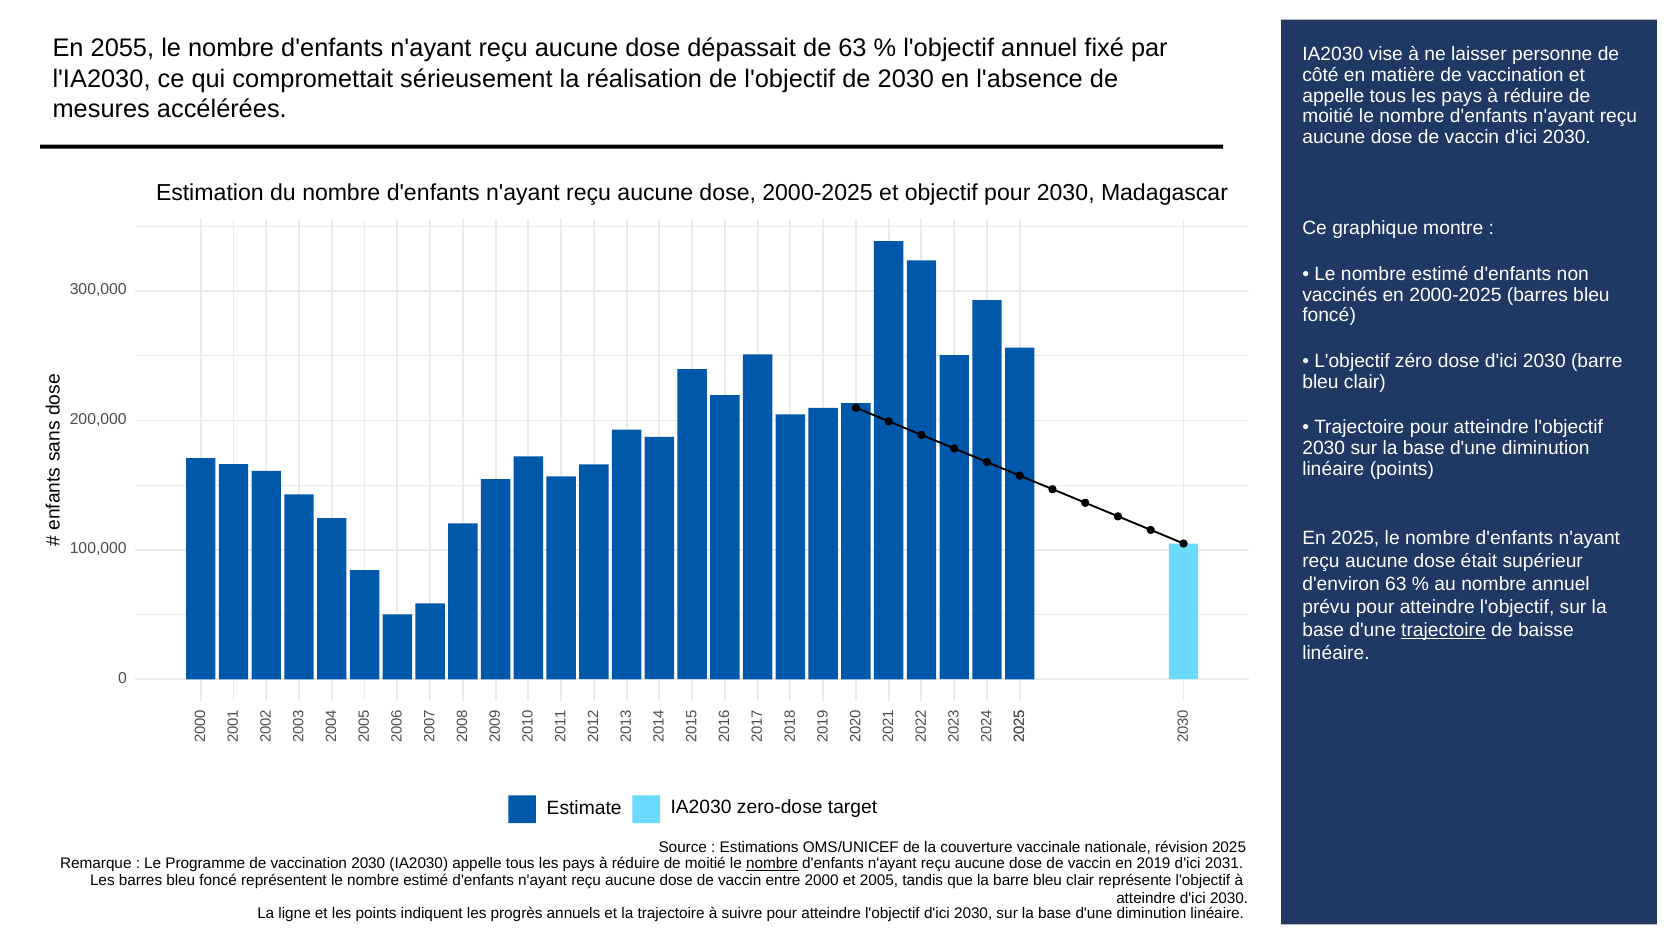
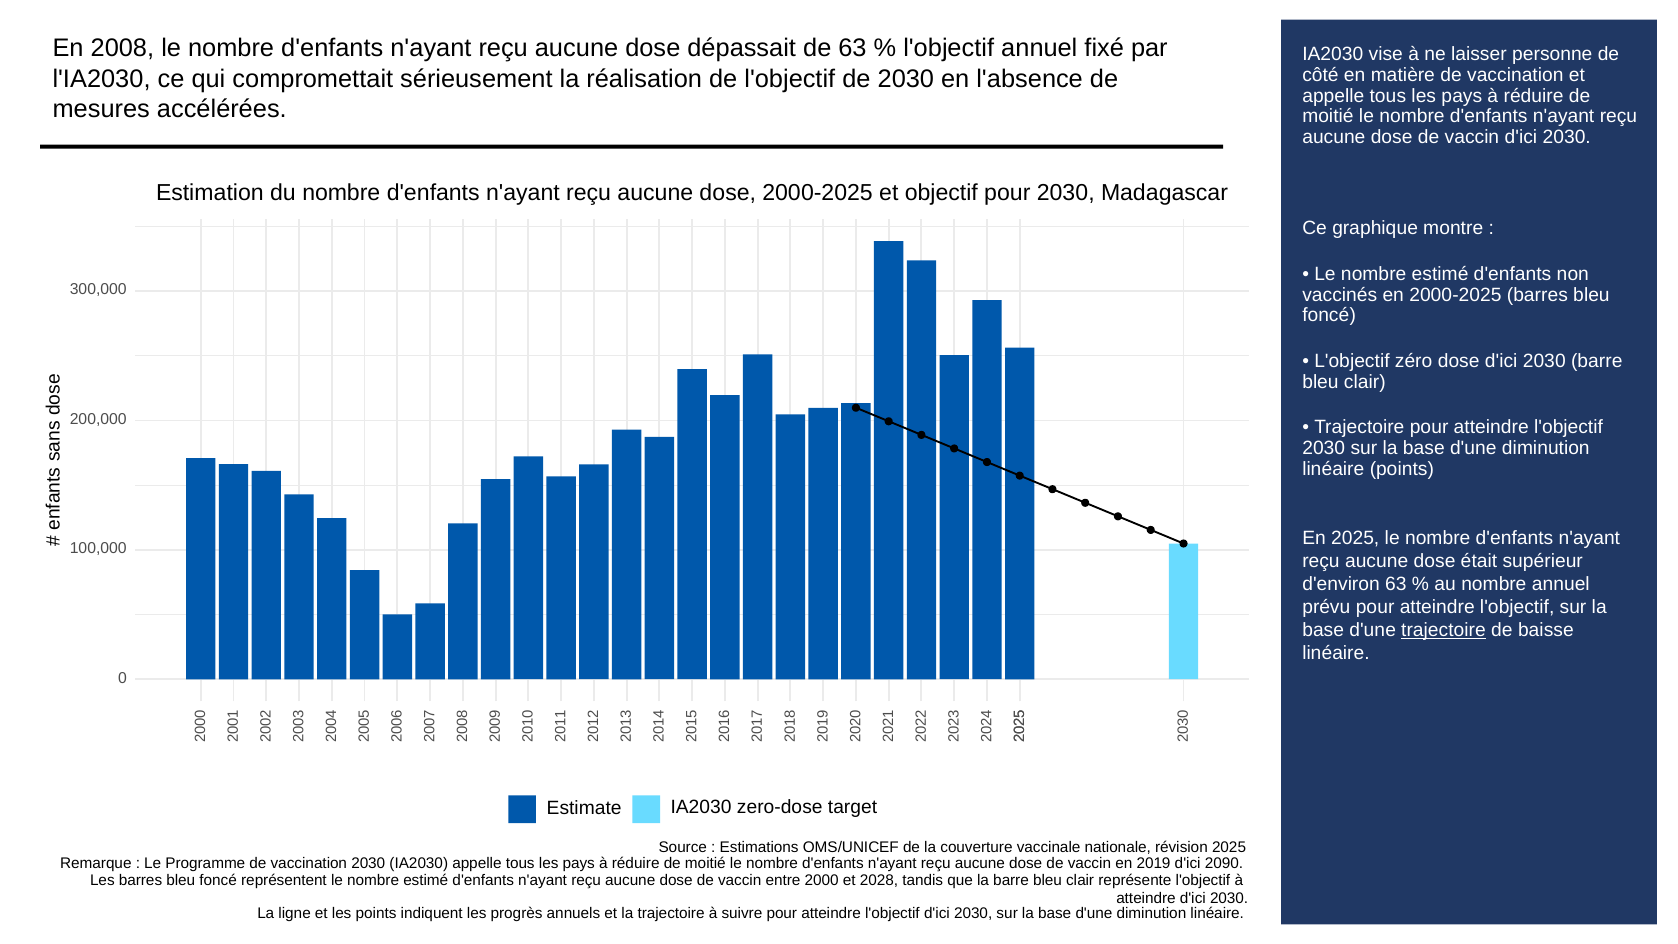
2055: 2055 -> 2008 (122, 48)
nombre underline: present -> none (772, 863)
2031: 2031 -> 2090 (1224, 863)
2005: 2005 -> 2028 (879, 880)
